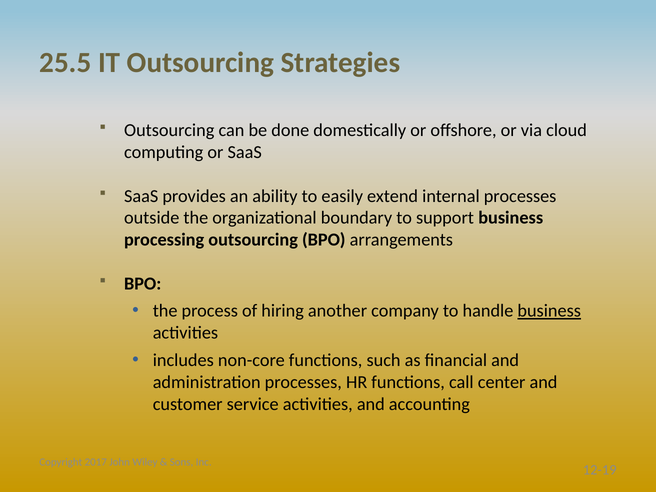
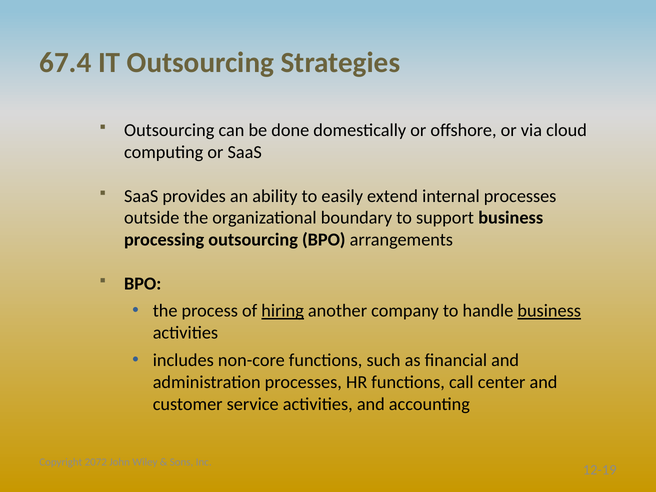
25.5: 25.5 -> 67.4 (65, 63)
hiring underline: none -> present (283, 311)
2017: 2017 -> 2072 (96, 462)
